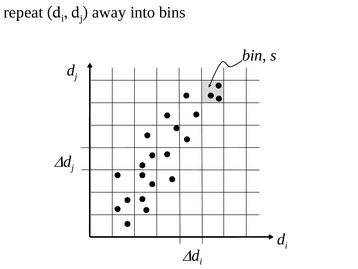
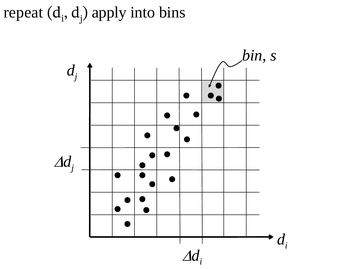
away: away -> apply (109, 12)
